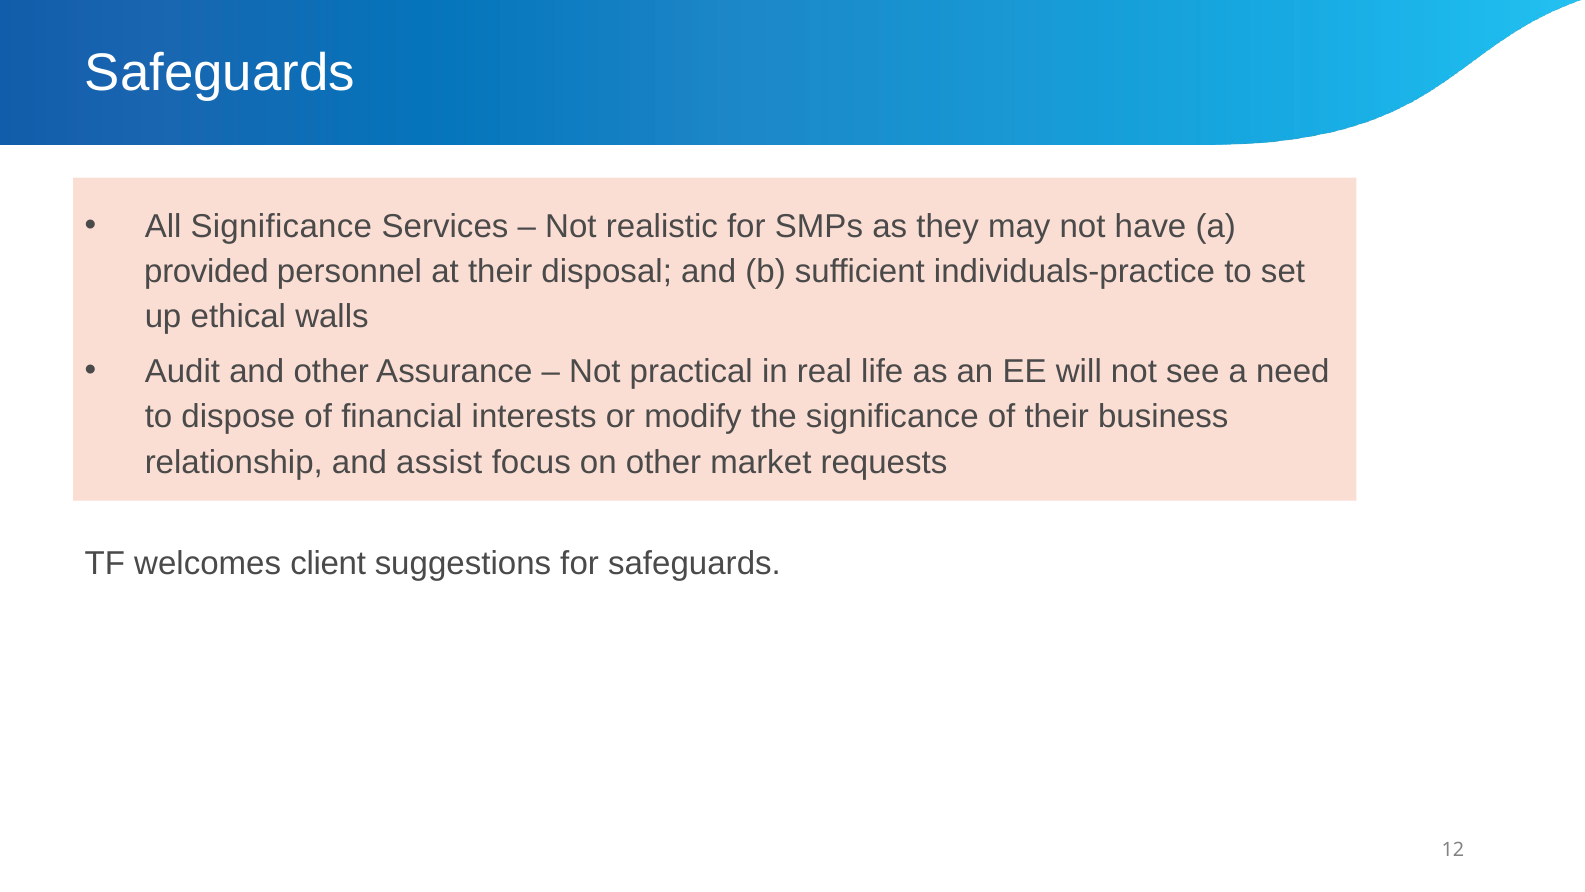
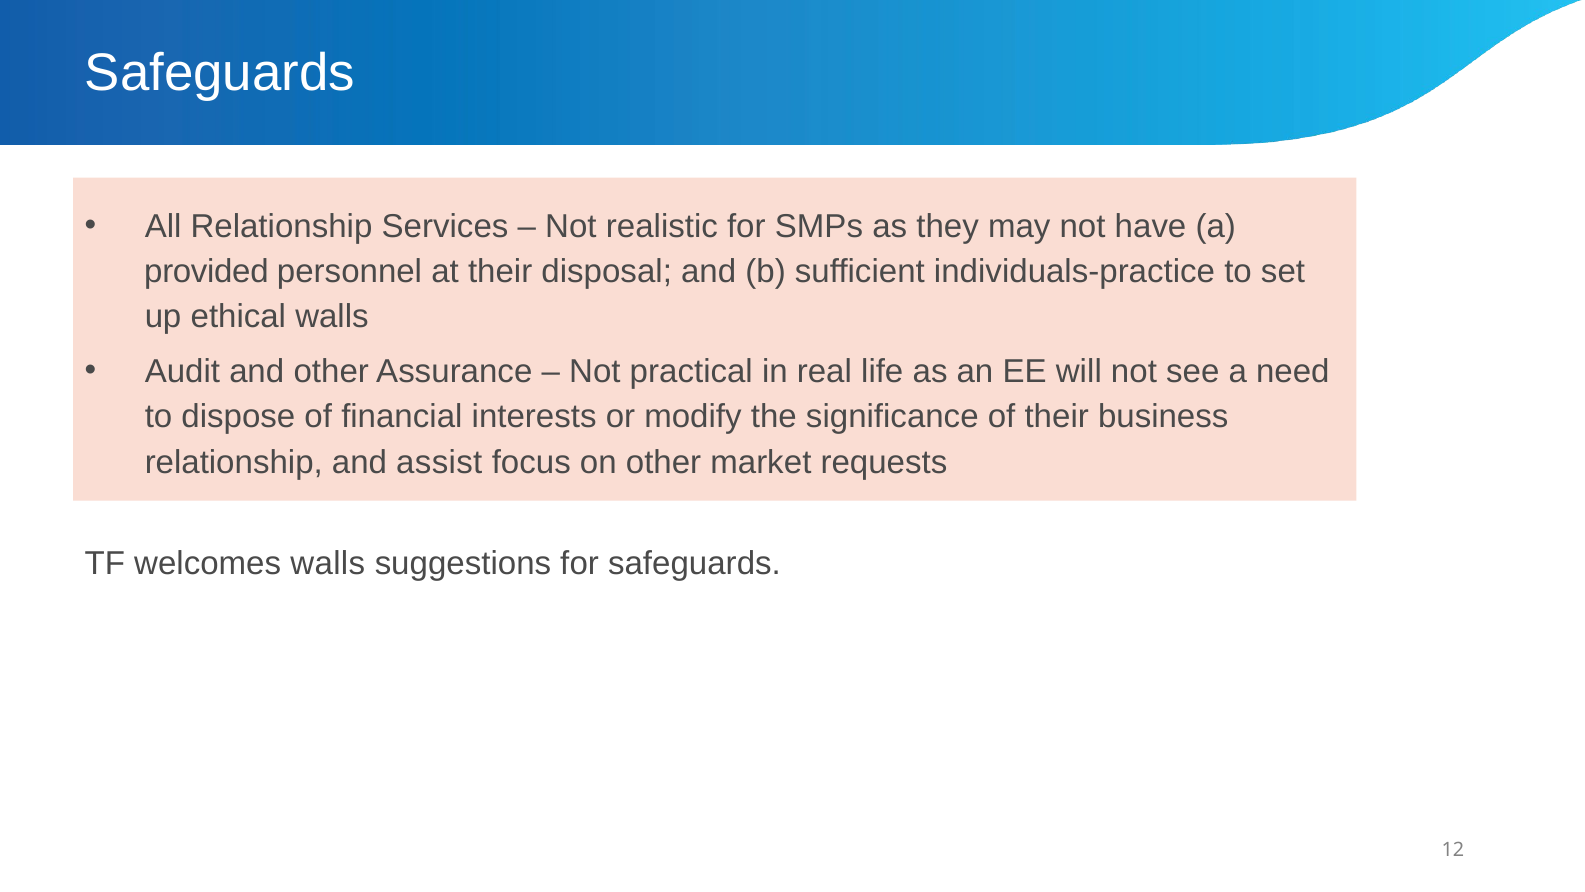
All Significance: Significance -> Relationship (281, 226)
welcomes client: client -> walls (328, 563)
